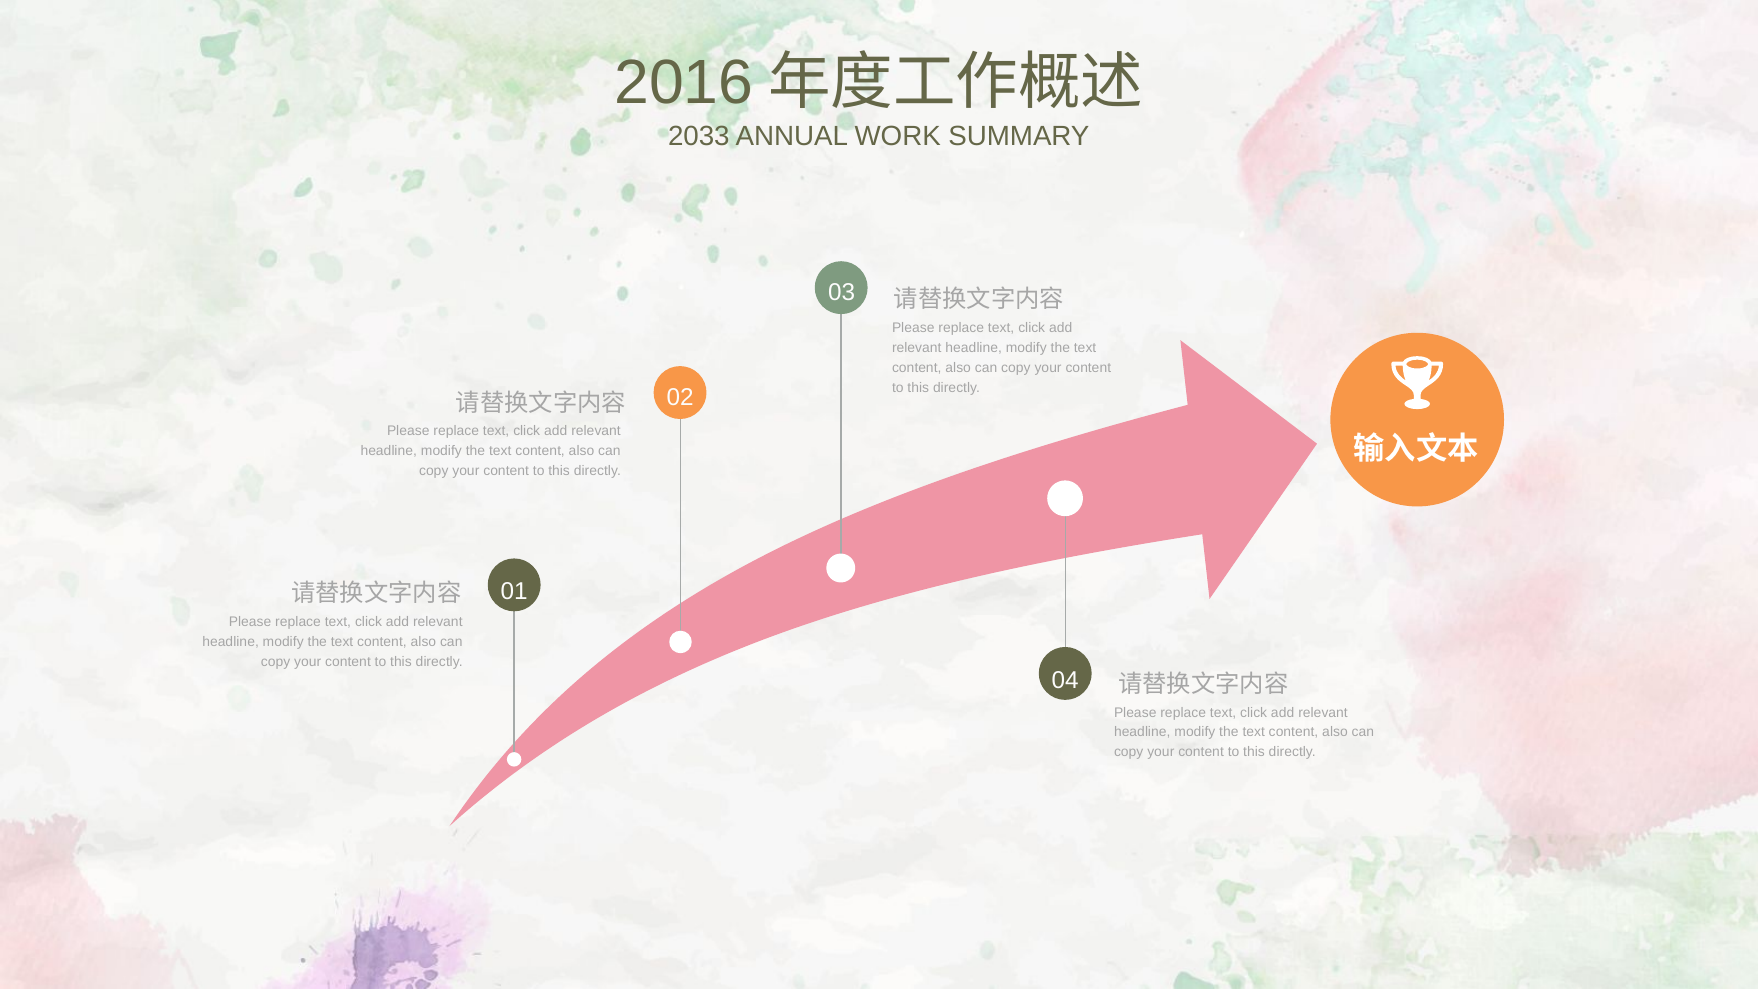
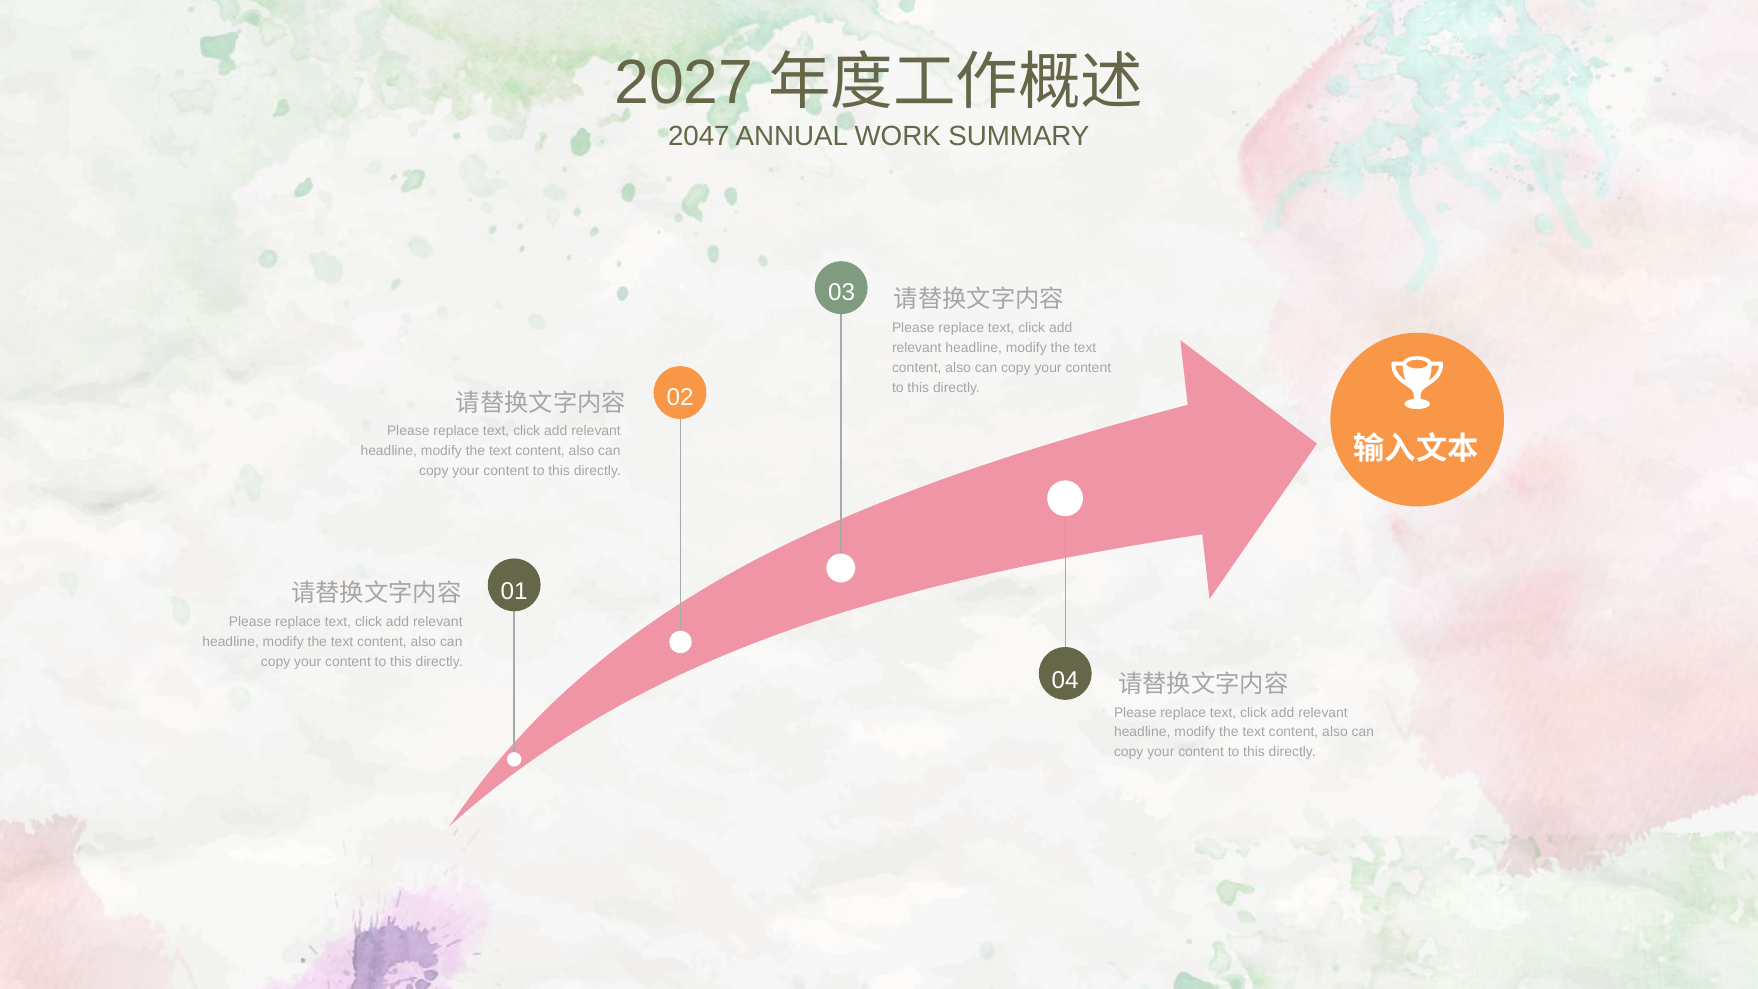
2016: 2016 -> 2027 (684, 83)
2033: 2033 -> 2047 (699, 136)
